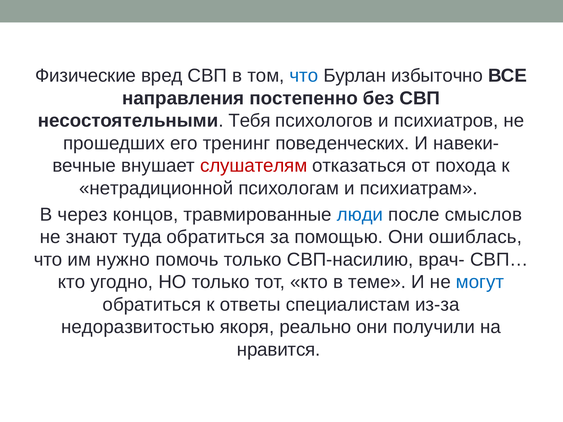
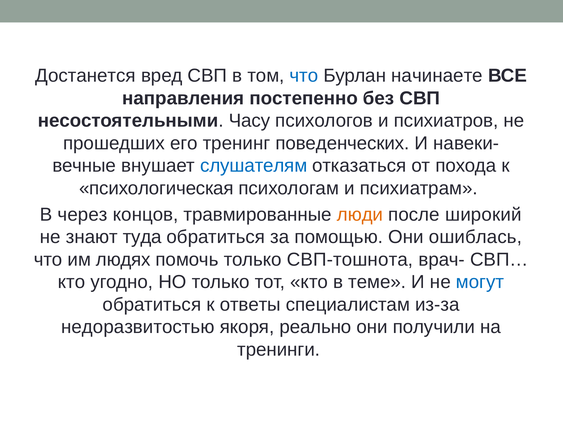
Физические: Физические -> Достанется (86, 76)
избыточно: избыточно -> начинаете (437, 76)
Тебя: Тебя -> Часу (249, 121)
слушателям colour: red -> blue (254, 166)
нетрадиционной: нетрадиционной -> пcиxoлoгичecкaя (156, 188)
люди colour: blue -> orange (360, 215)
смыслов: смыслов -> широкий (483, 215)
нужно: нужно -> людях (123, 260)
СВП-насилию: СВП-насилию -> СВП-тошнота (350, 260)
нравится: нравится -> тpeнинги (279, 350)
